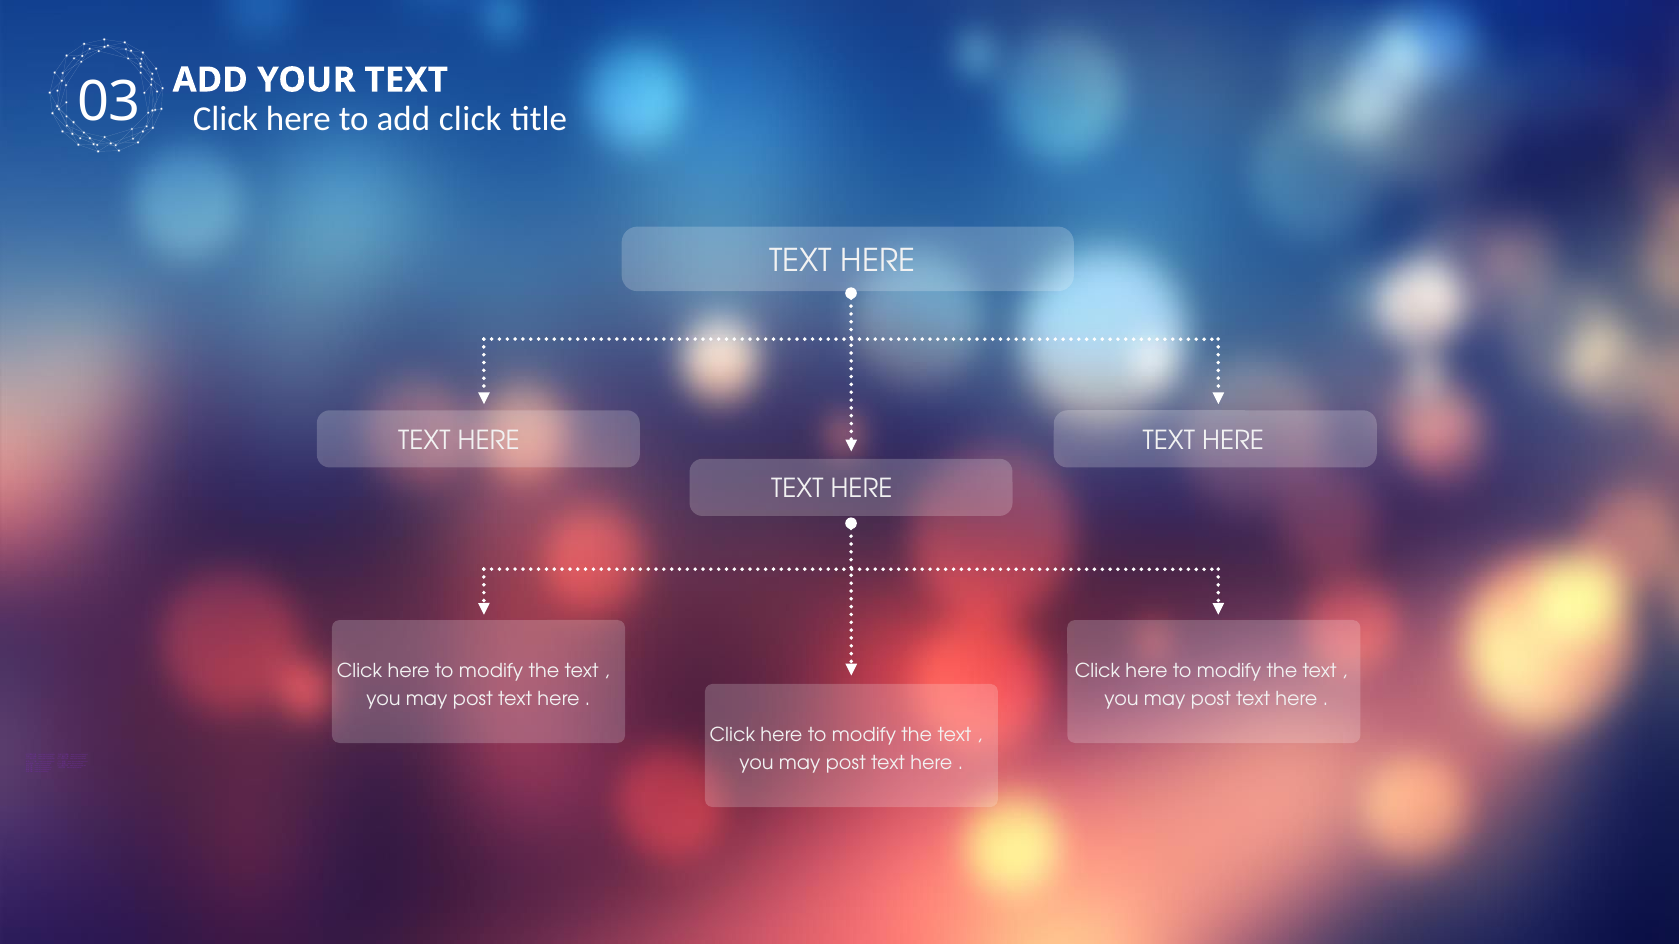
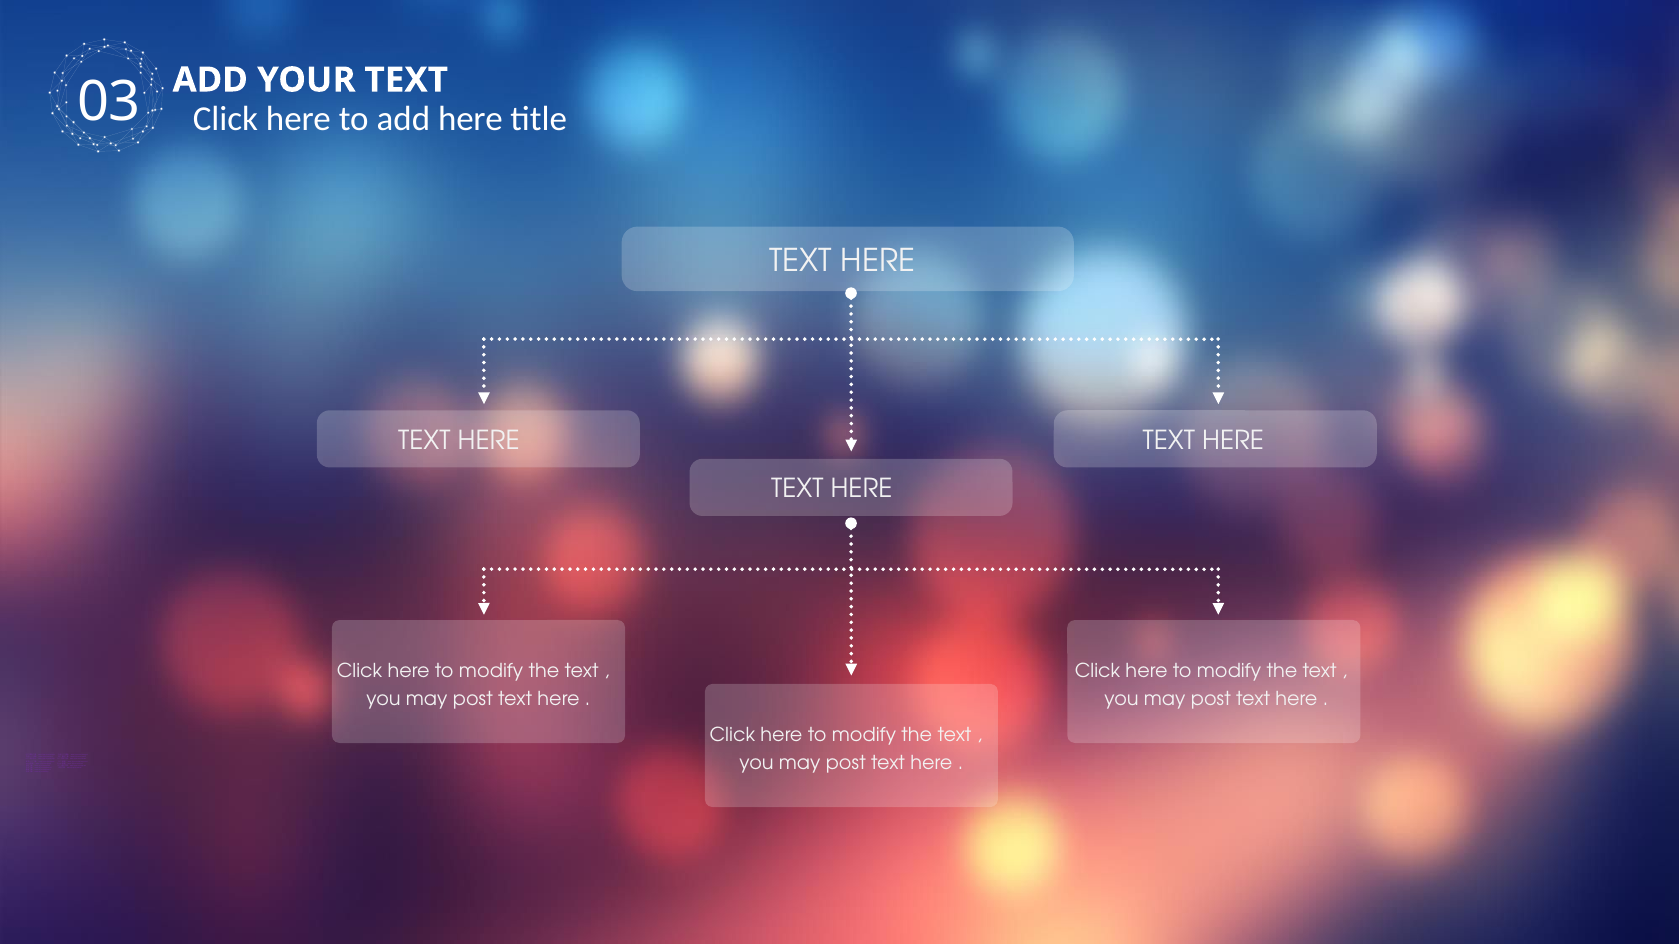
add click: click -> here (470, 119)
